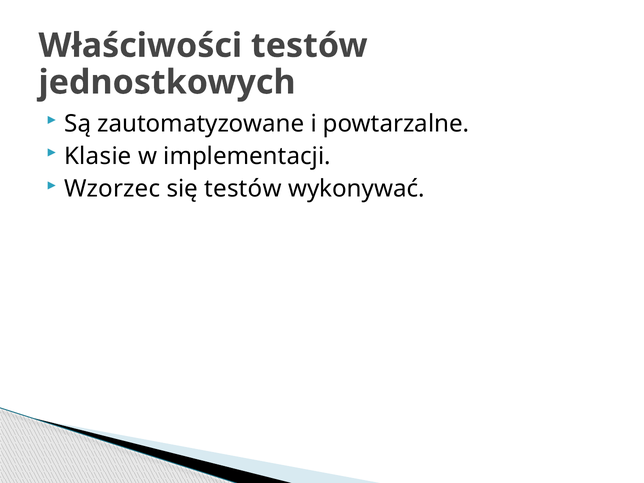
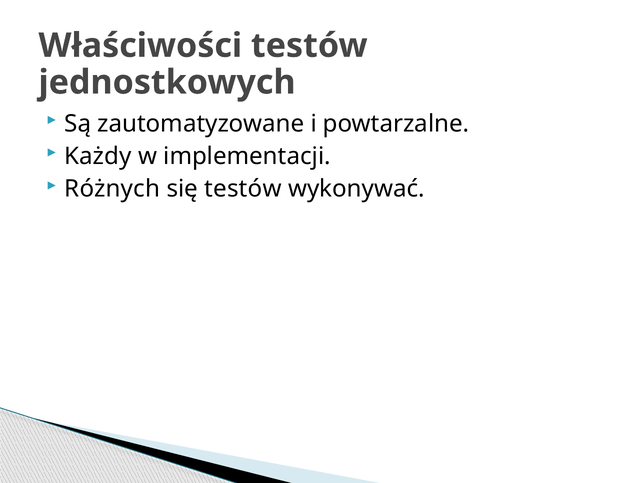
Klasie: Klasie -> Każdy (98, 156)
Wzorzec: Wzorzec -> Różnych (112, 189)
